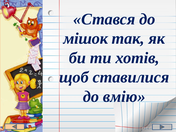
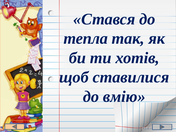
мішок: мішок -> тепла (86, 38)
